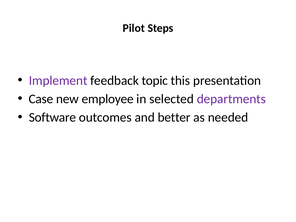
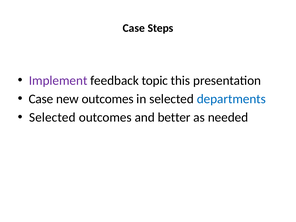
Pilot: Pilot -> Case (134, 28)
new employee: employee -> outcomes (108, 99)
departments colour: purple -> blue (231, 99)
Software: Software -> Selected (52, 117)
